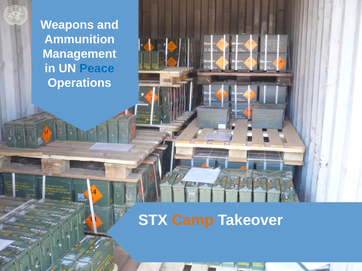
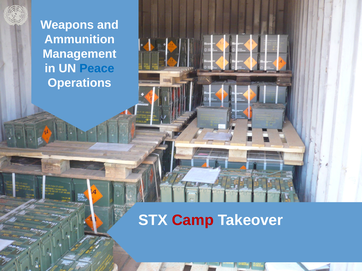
Camp colour: orange -> red (193, 221)
